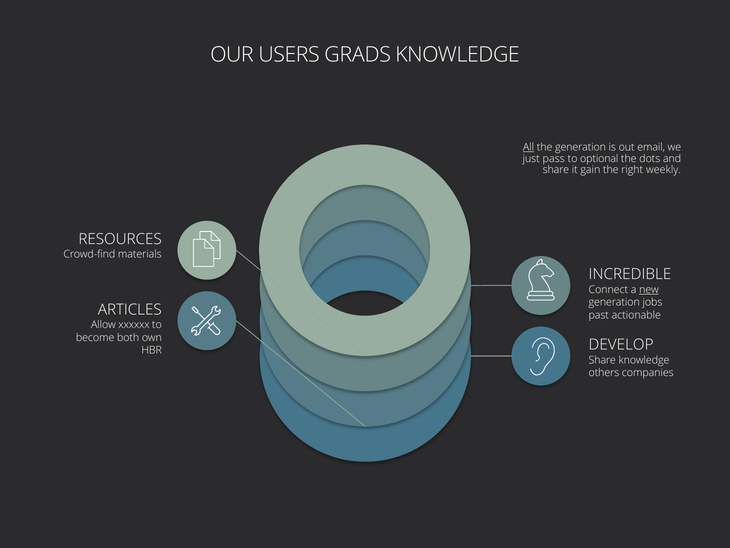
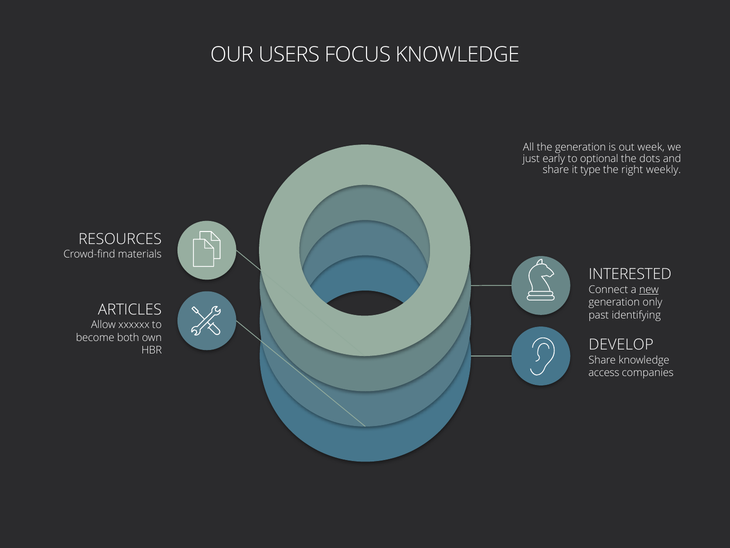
GRADS: GRADS -> FOCUS (358, 55)
All underline: present -> none (529, 147)
email: email -> week (651, 147)
pass: pass -> early (554, 158)
gain: gain -> type (590, 170)
INCREDIBLE: INCREDIBLE -> INTERESTED (630, 274)
jobs: jobs -> only (652, 302)
actionable: actionable -> identifying (636, 315)
others: others -> access (604, 373)
